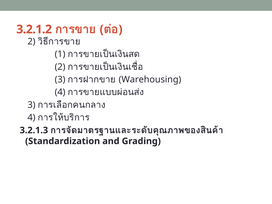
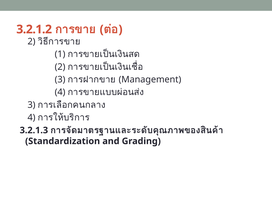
Warehousing: Warehousing -> Management (150, 80)
